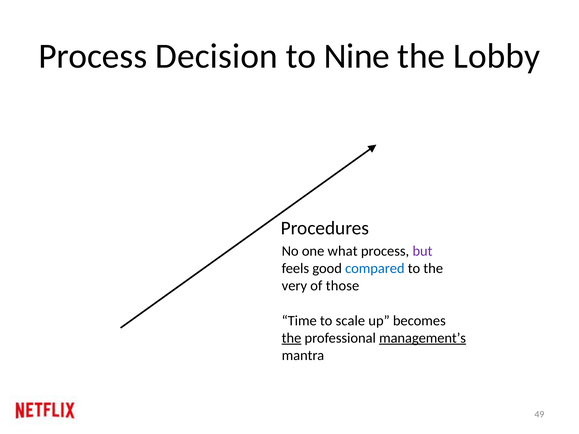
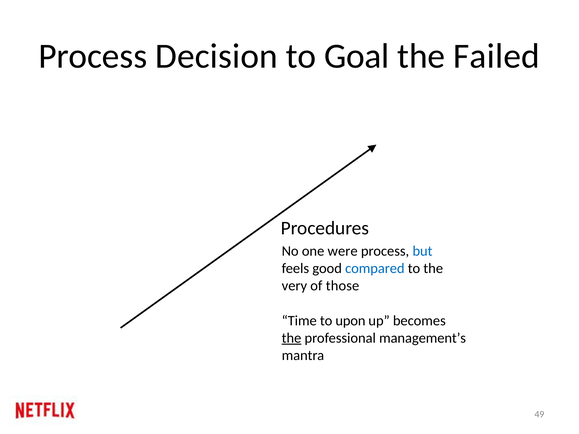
Nine: Nine -> Goal (357, 56)
Lobby: Lobby -> Failed (497, 56)
what: what -> were (343, 251)
but colour: purple -> blue (422, 251)
scale: scale -> upon (350, 321)
management’s underline: present -> none (423, 338)
